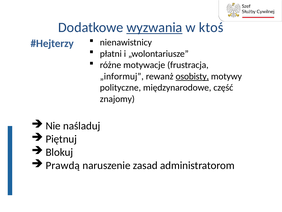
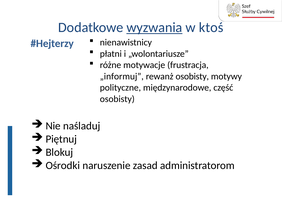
osobisty underline: present -> none (192, 76)
znajomy: znajomy -> osobisty (117, 99)
Prawdą: Prawdą -> Ośrodki (63, 165)
